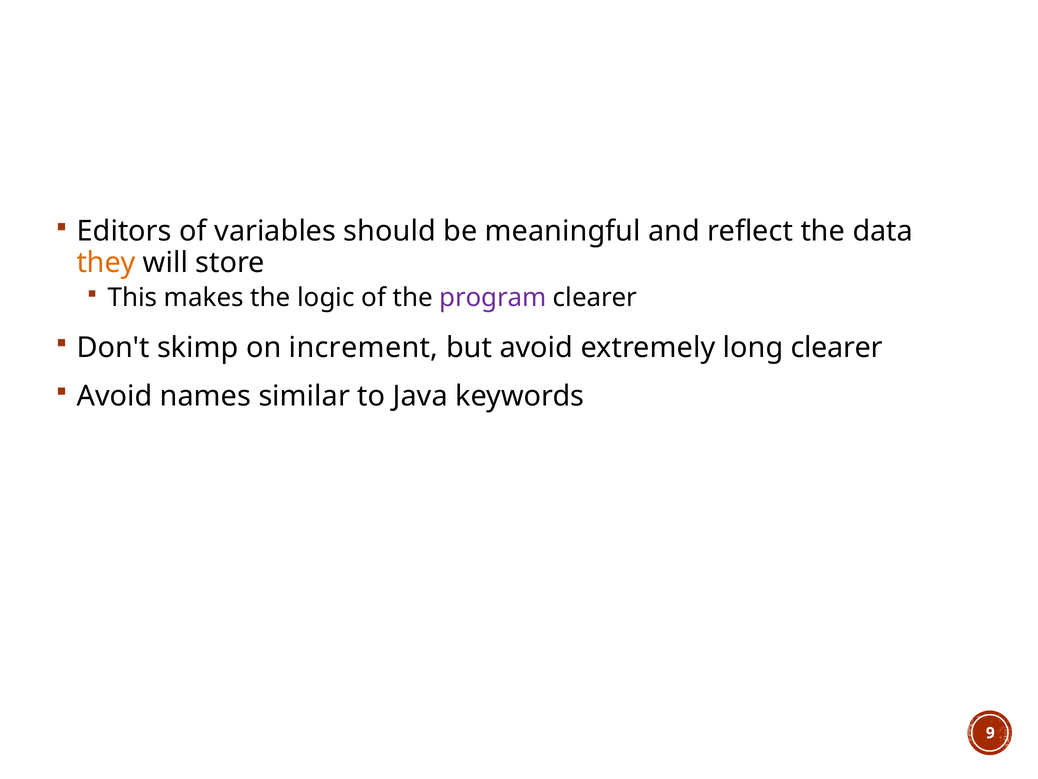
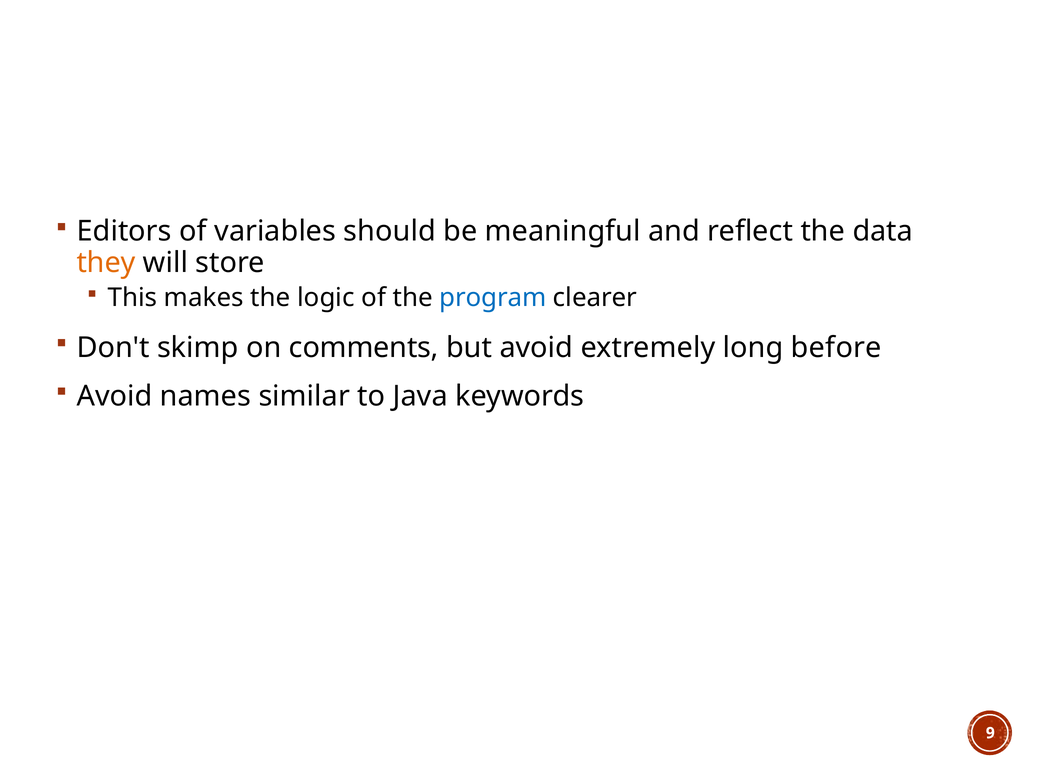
program colour: purple -> blue (493, 298)
increment: increment -> comments (364, 347)
long clearer: clearer -> before (836, 347)
